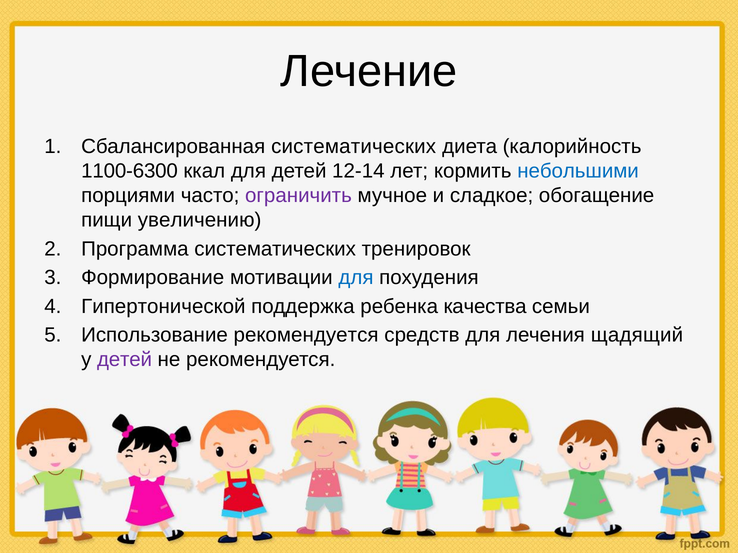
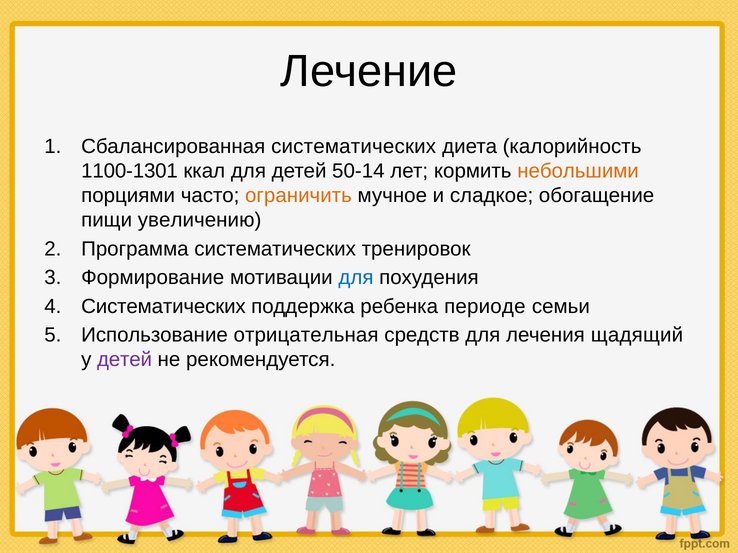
1100-6300: 1100-6300 -> 1100-1301 (130, 171)
12-14: 12-14 -> 50-14 (358, 171)
небольшими colour: blue -> orange (578, 171)
ограничить colour: purple -> orange (298, 196)
Гипертонической: Гипертонической -> Систематических (163, 307)
качества: качества -> периоде (485, 307)
Использование рекомендуется: рекомендуется -> отрицательная (306, 335)
